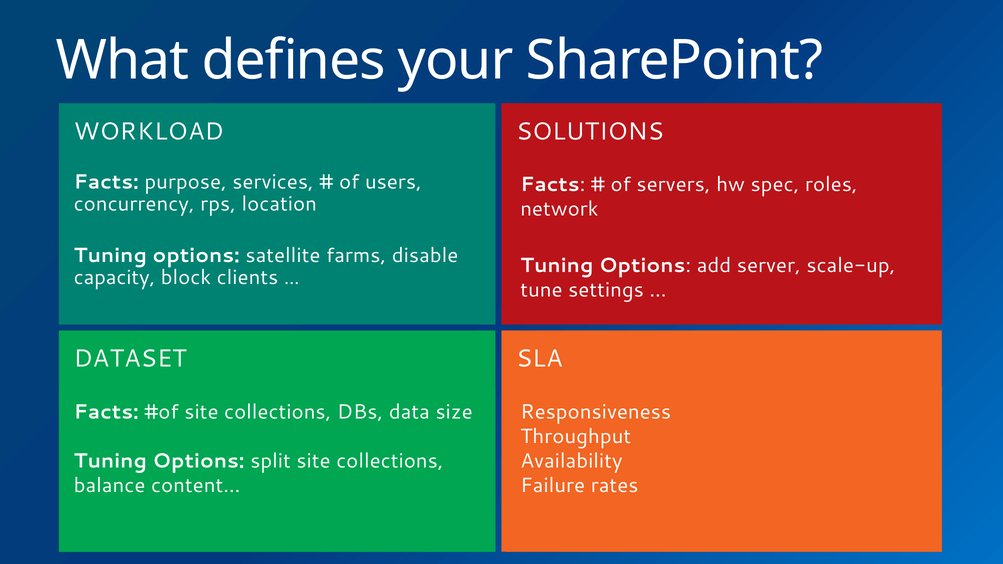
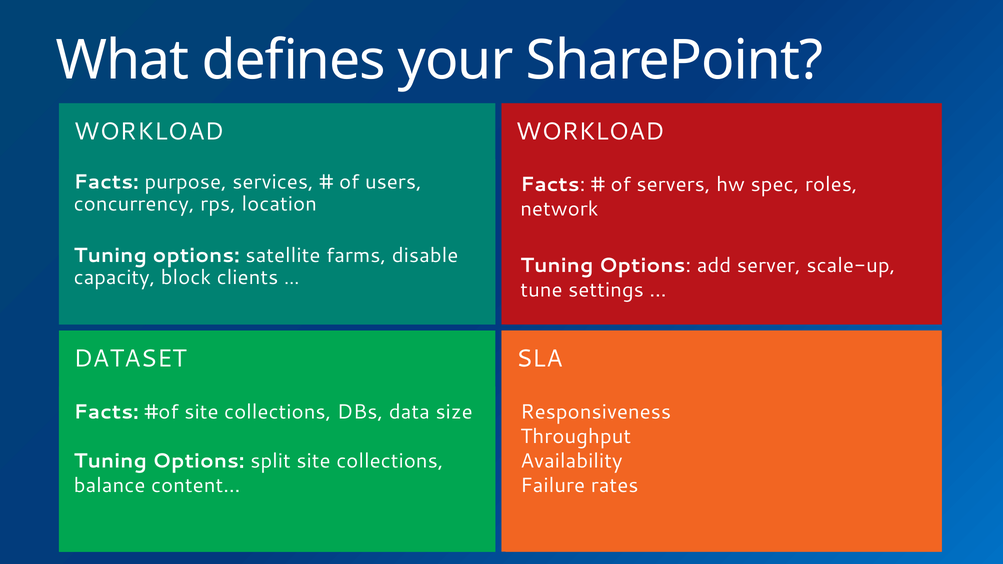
SOLUTIONS: SOLUTIONS -> WORKLOAD (590, 131)
